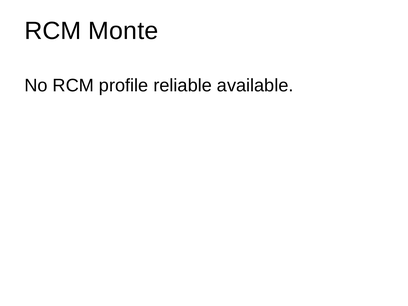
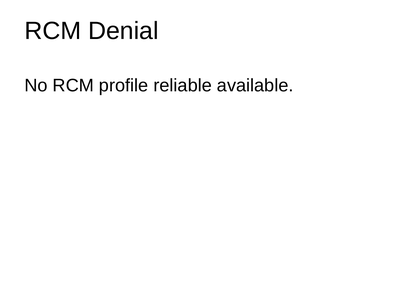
Monte: Monte -> Denial (123, 31)
